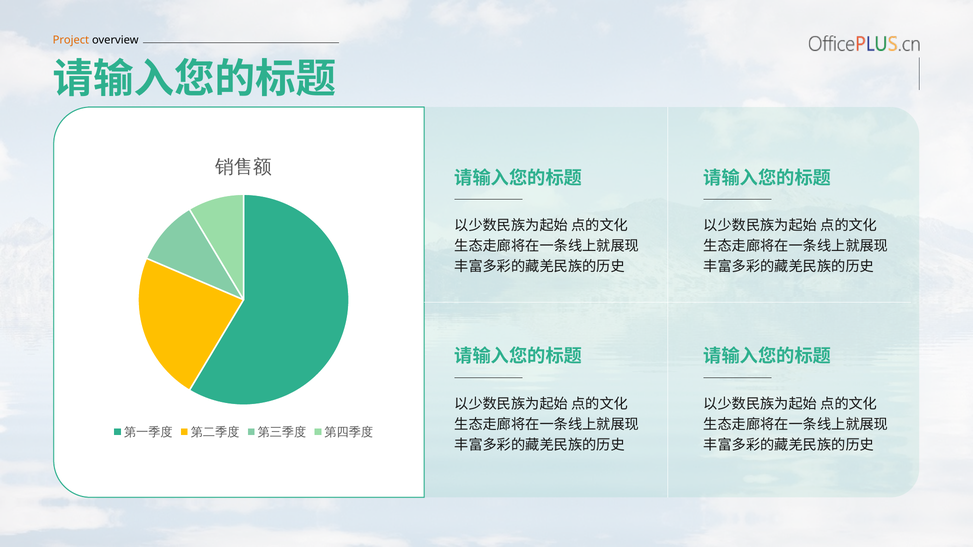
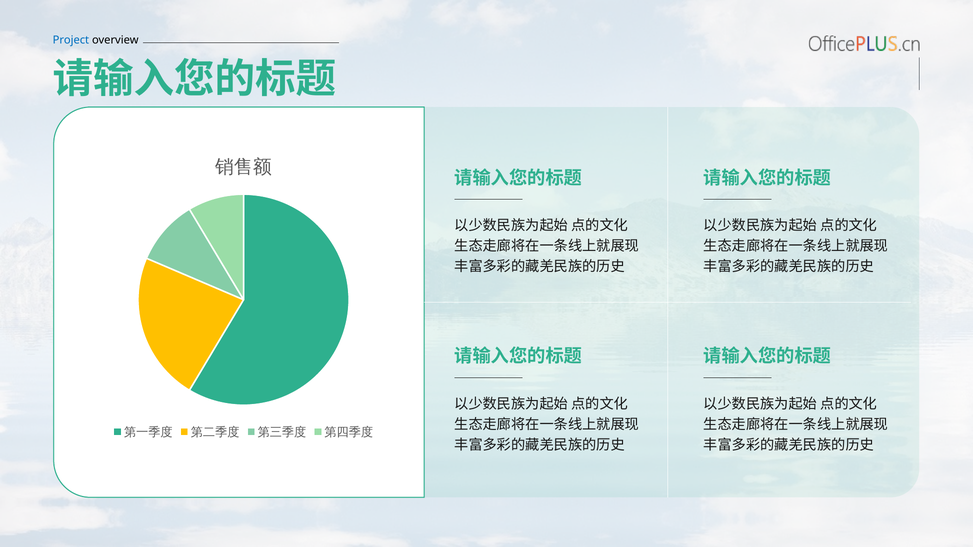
Project colour: orange -> blue (71, 40)
